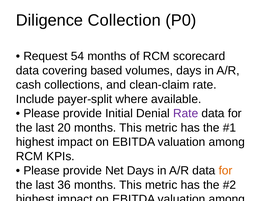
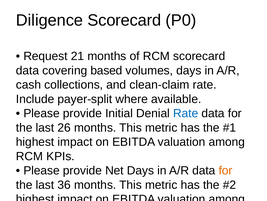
Diligence Collection: Collection -> Scorecard (124, 20)
54: 54 -> 21 (78, 56)
Rate colour: purple -> blue (186, 113)
20: 20 -> 26 (64, 127)
